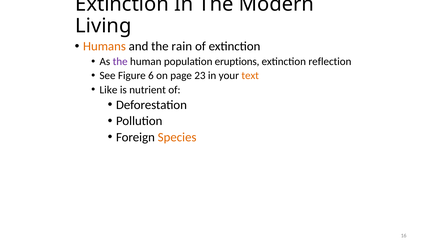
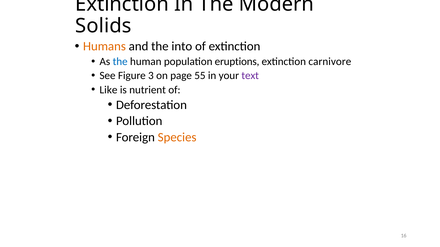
Living: Living -> Solids (103, 26)
rain: rain -> into (182, 46)
the colour: purple -> blue (120, 62)
reflection: reflection -> carnivore (330, 62)
6: 6 -> 3 (151, 76)
23: 23 -> 55 (200, 76)
text colour: orange -> purple (250, 76)
